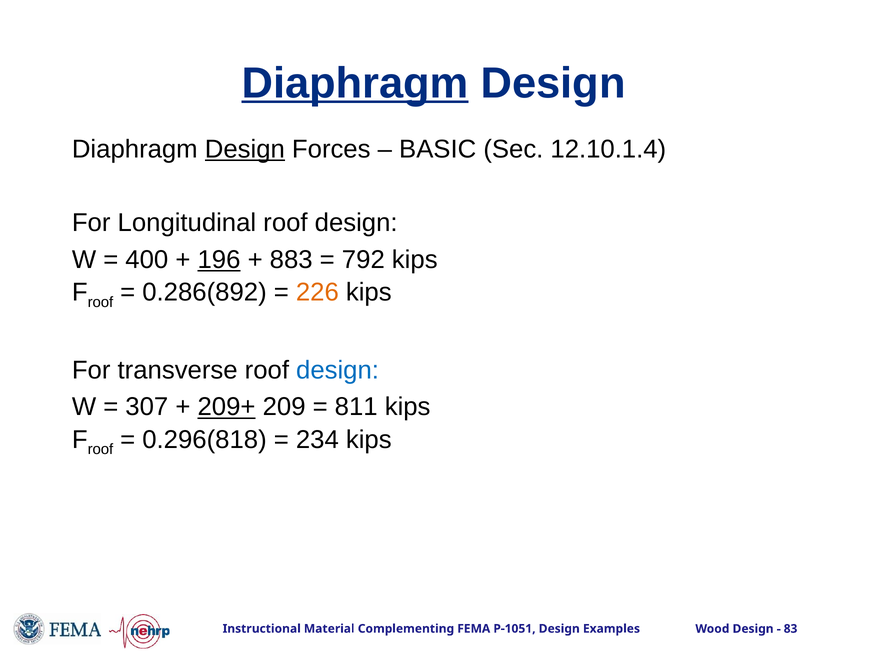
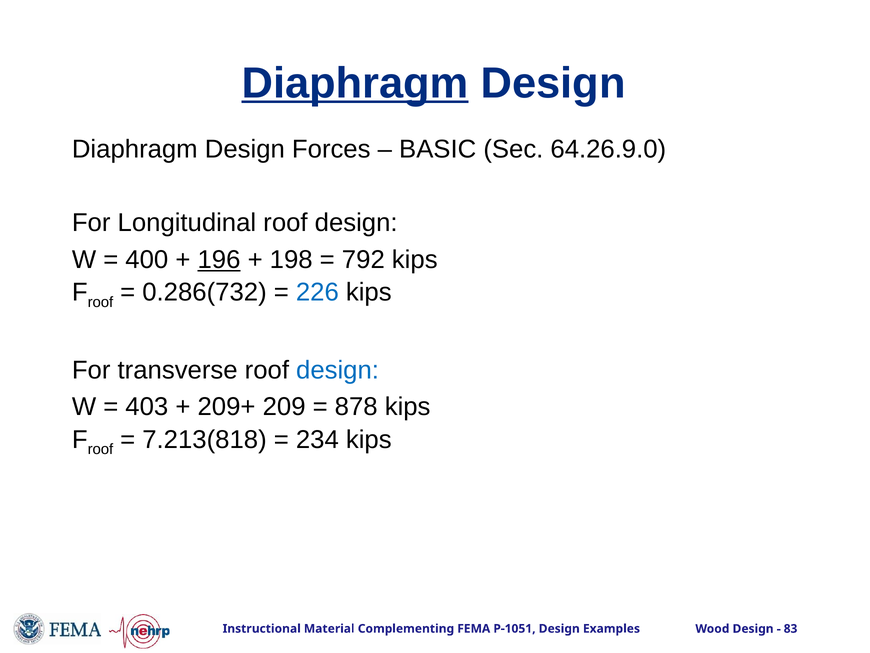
Design underline: present -> none (245, 149)
12.10.1.4: 12.10.1.4 -> 64.26.9.0 (608, 149)
883: 883 -> 198 (291, 259)
0.286(892: 0.286(892 -> 0.286(732 (205, 292)
226 colour: orange -> blue (317, 292)
307: 307 -> 403 (147, 407)
209+ underline: present -> none (226, 407)
811: 811 -> 878 (356, 407)
0.296(818: 0.296(818 -> 7.213(818 (205, 439)
